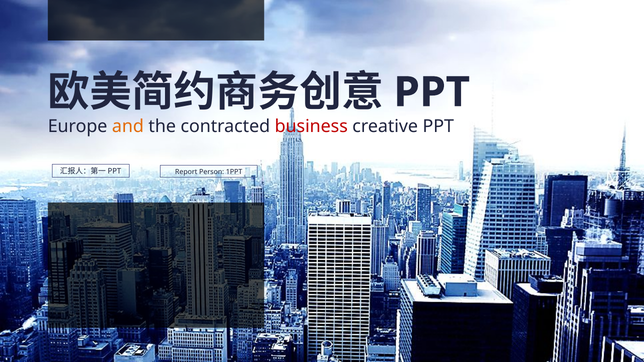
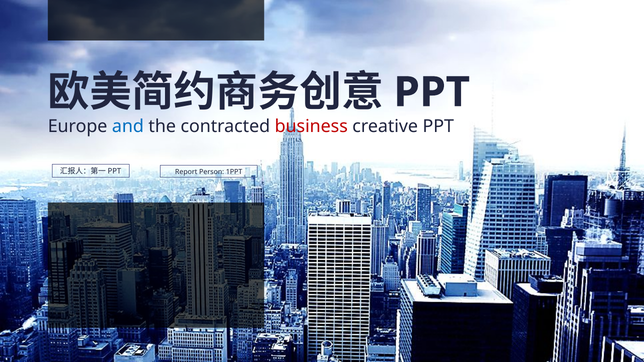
and colour: orange -> blue (128, 127)
